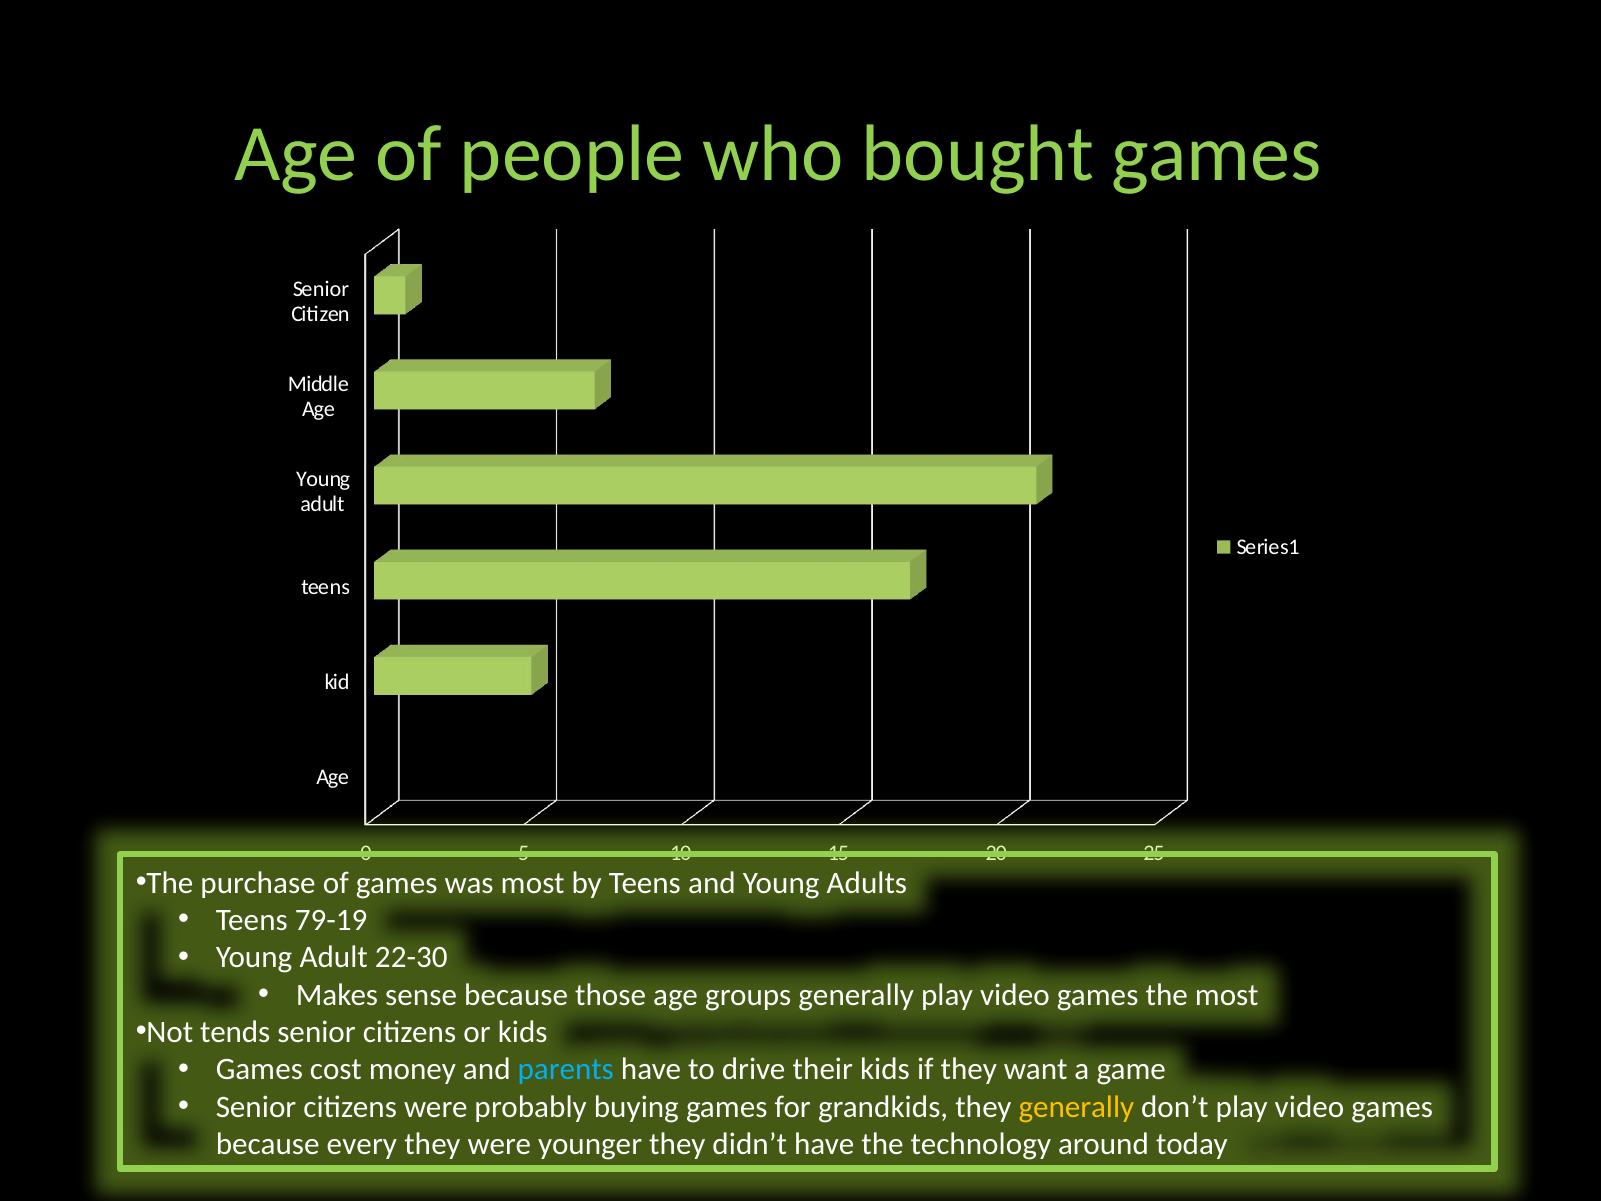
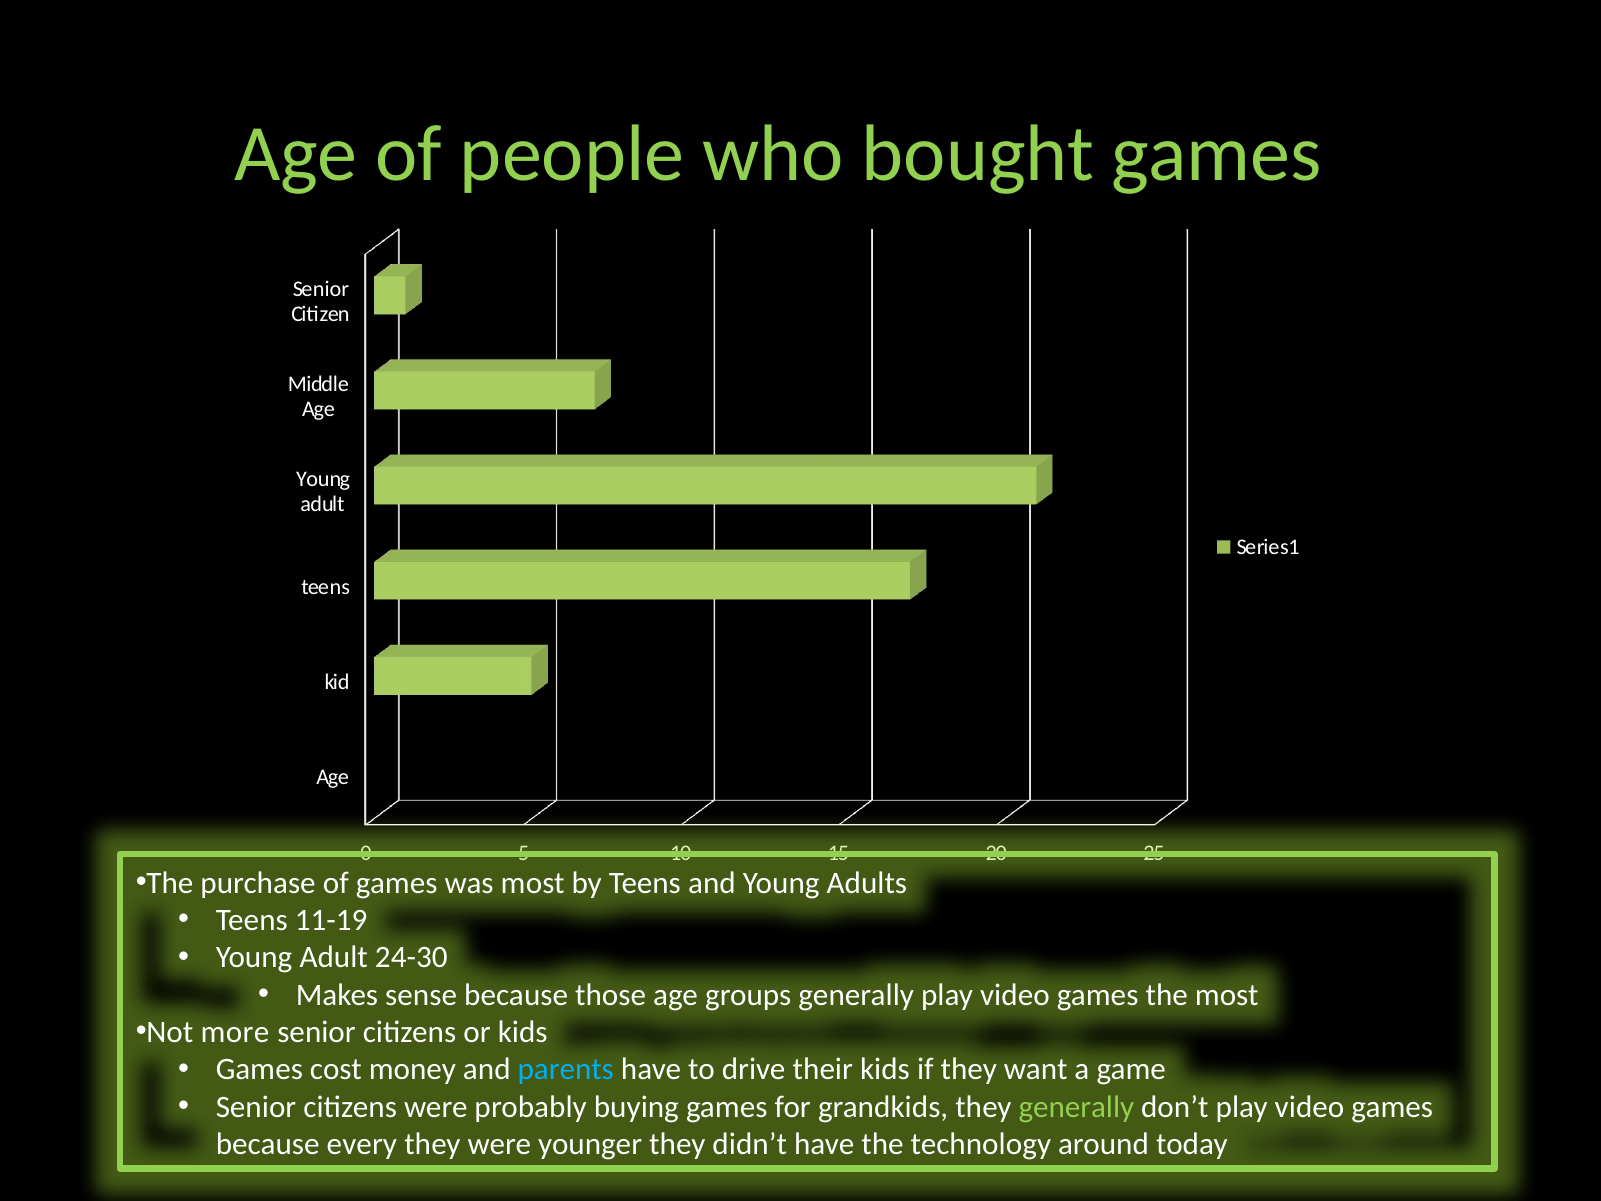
79-19: 79-19 -> 11-19 (331, 920)
22-30: 22-30 -> 24-30 (411, 957)
tends: tends -> more (235, 1032)
generally colour: yellow -> light green (1076, 1107)
